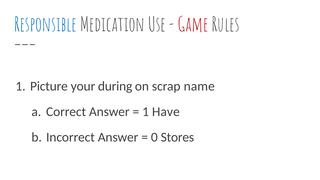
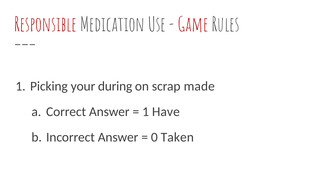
Responsible colour: blue -> red (45, 25)
Picture: Picture -> Picking (49, 86)
name: name -> made (199, 86)
Stores: Stores -> Taken (177, 137)
